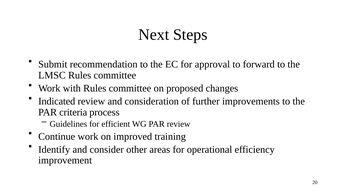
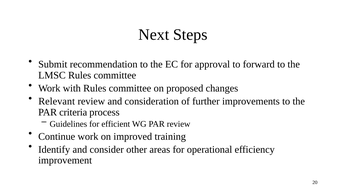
Indicated: Indicated -> Relevant (57, 101)
